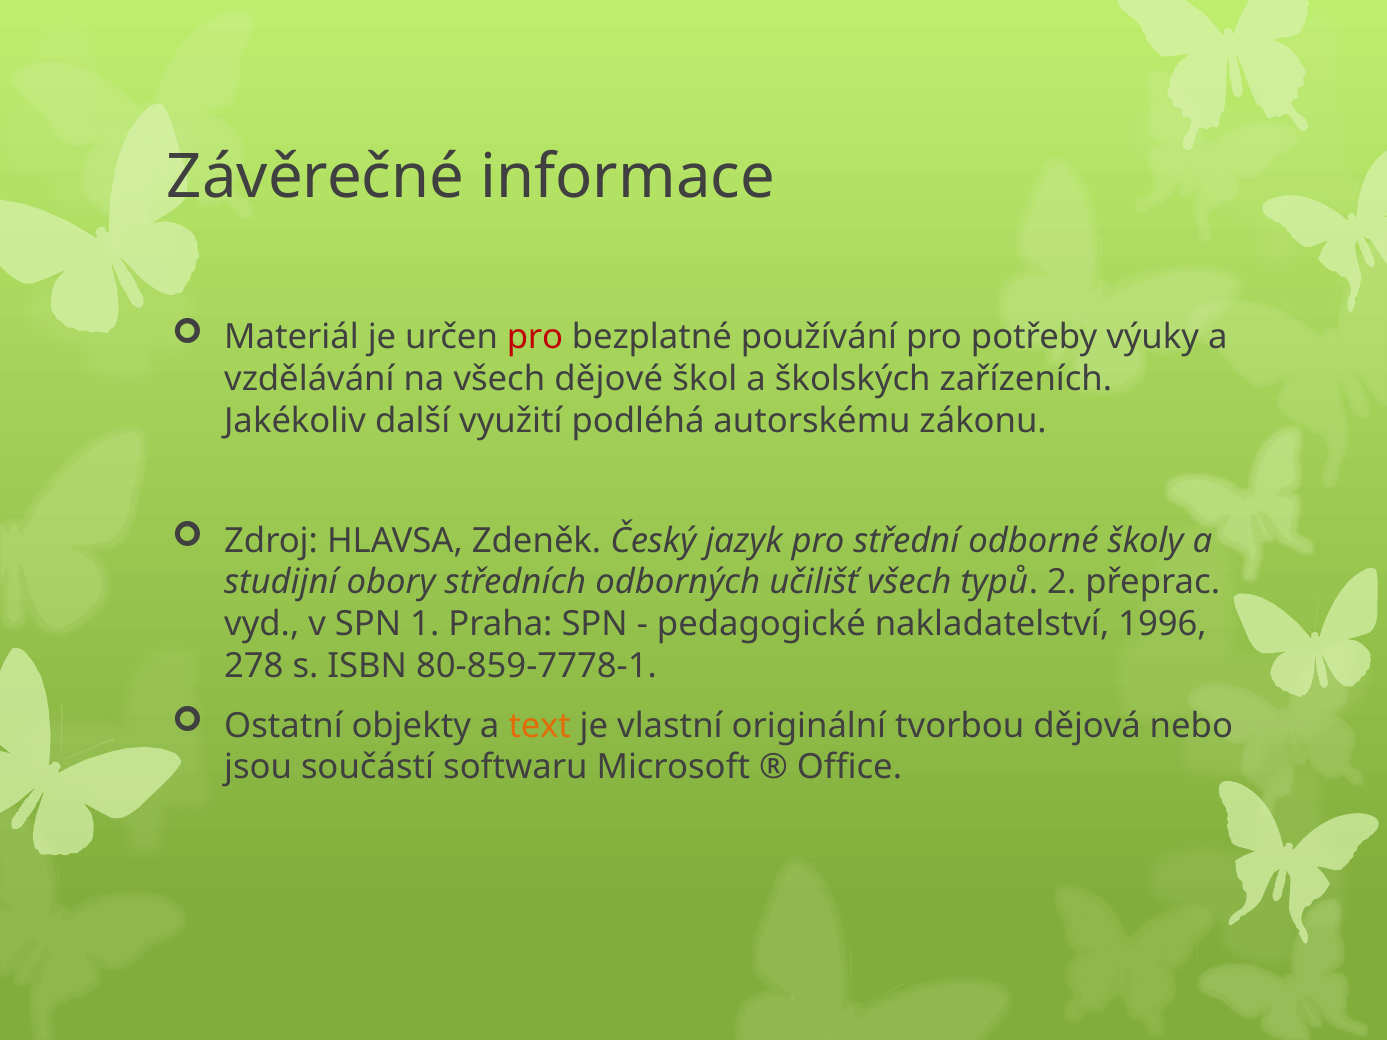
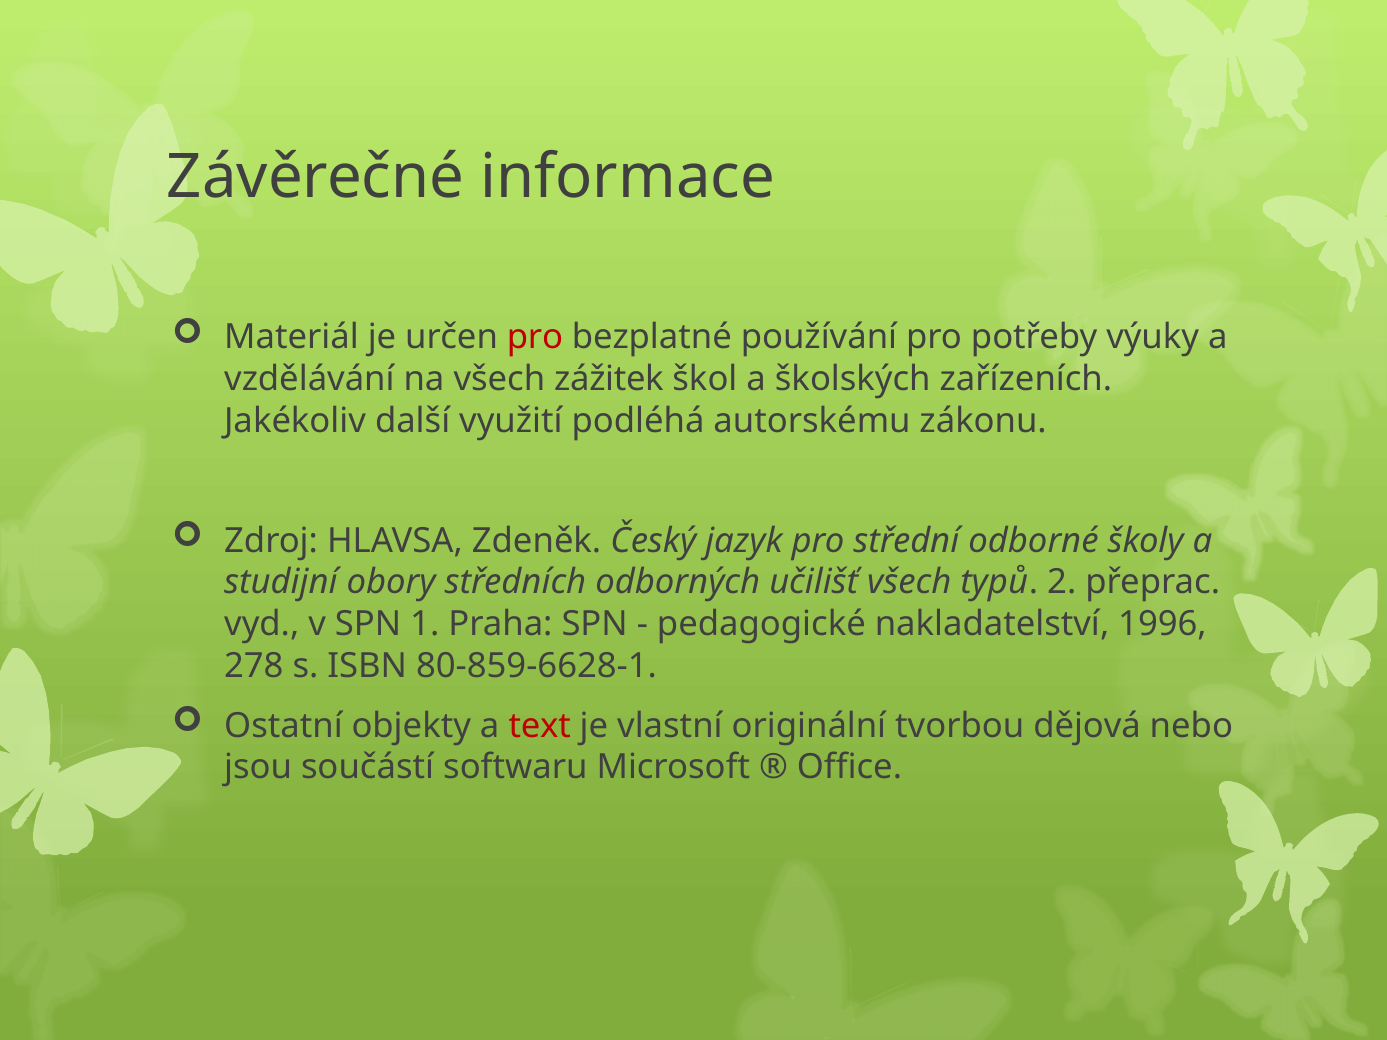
dějové: dějové -> zážitek (609, 379)
80-859-7778-1: 80-859-7778-1 -> 80-859-6628-1 (537, 666)
text colour: orange -> red (540, 726)
